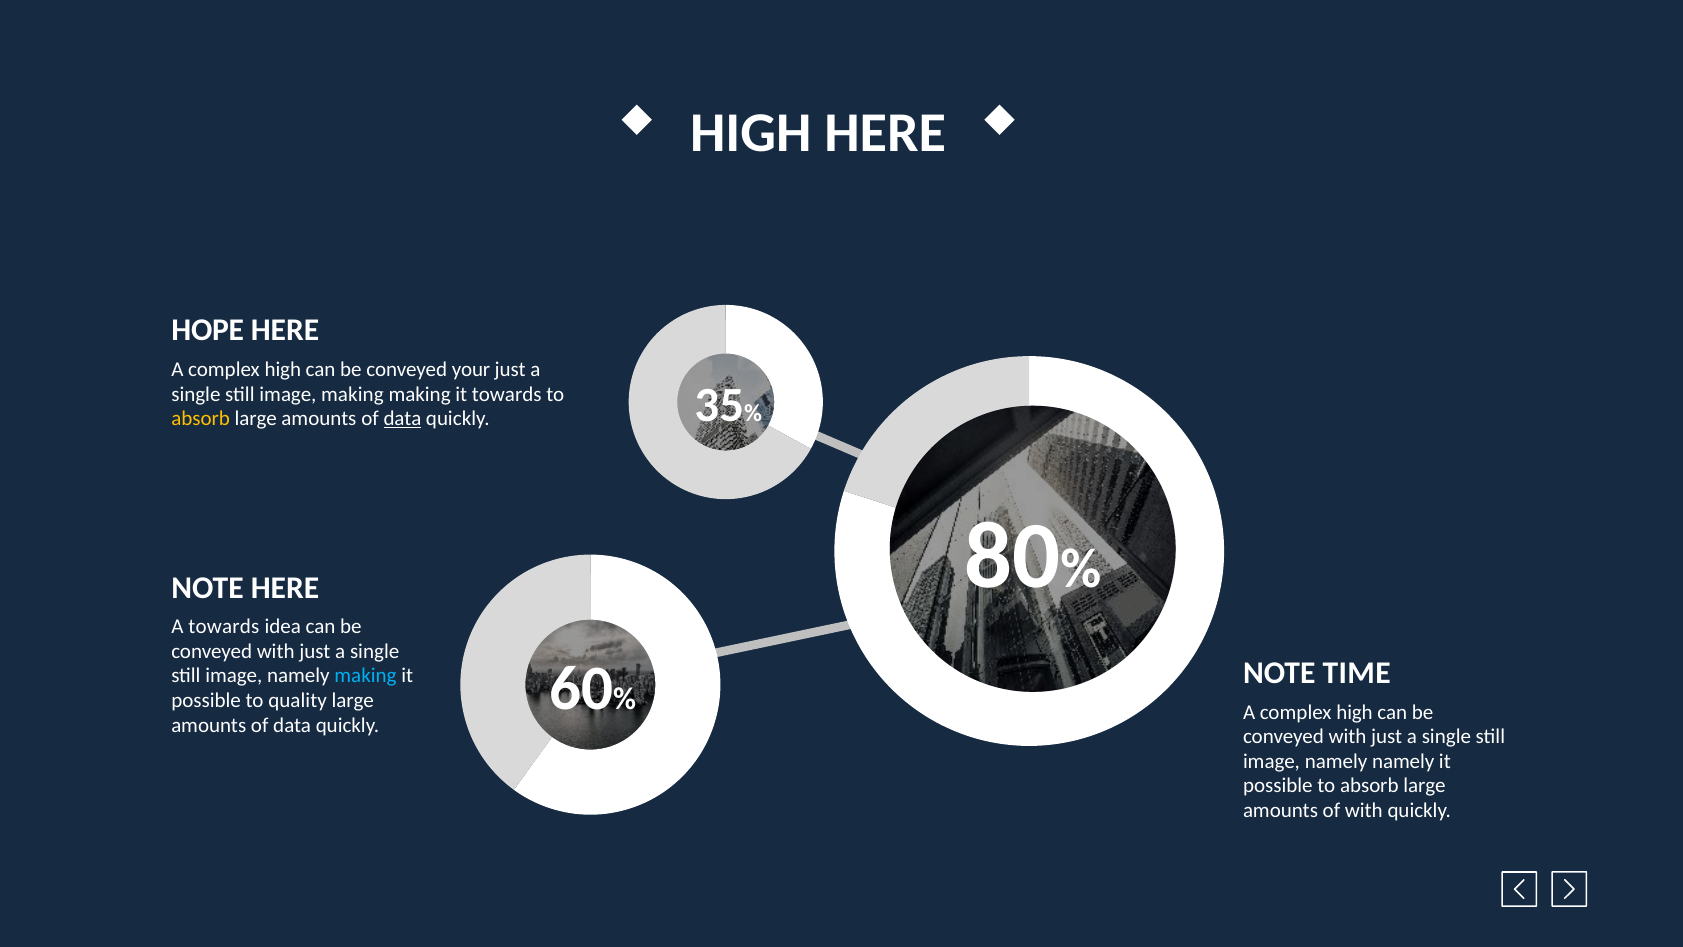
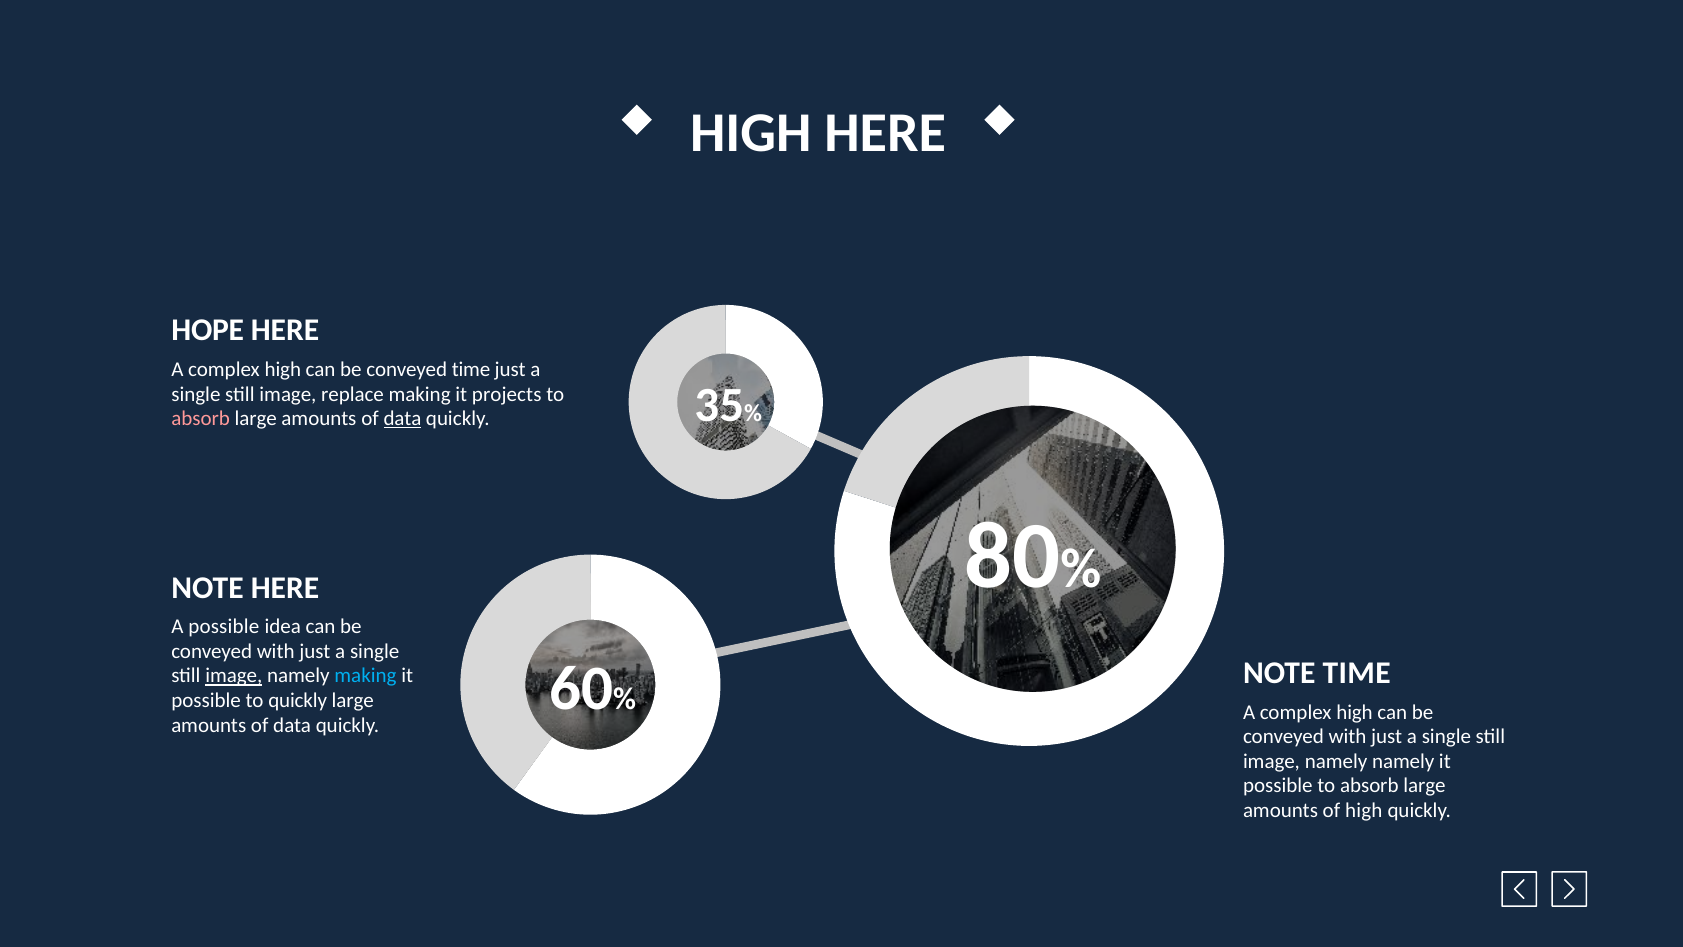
conveyed your: your -> time (471, 370)
image making: making -> replace (352, 394)
it towards: towards -> projects (507, 394)
absorb colour: yellow -> pink (201, 419)
A towards: towards -> possible (224, 627)
image underline: none -> present (234, 676)
to quality: quality -> quickly (298, 700)
of with: with -> high (1364, 810)
